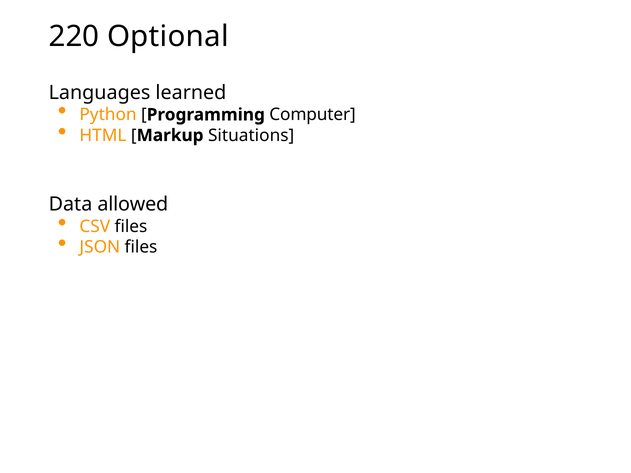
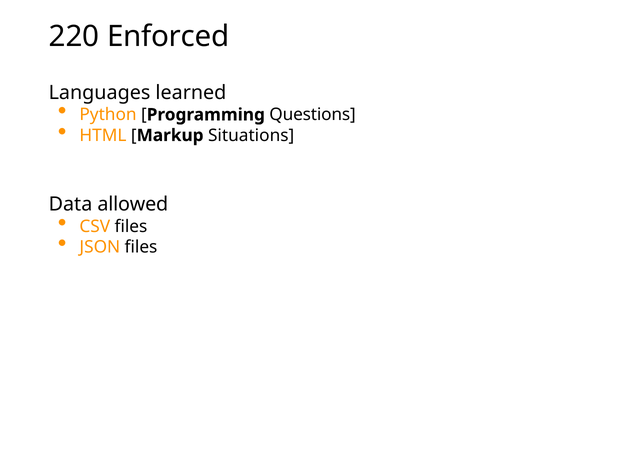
Optional: Optional -> Enforced (168, 36)
Computer: Computer -> Questions (313, 115)
